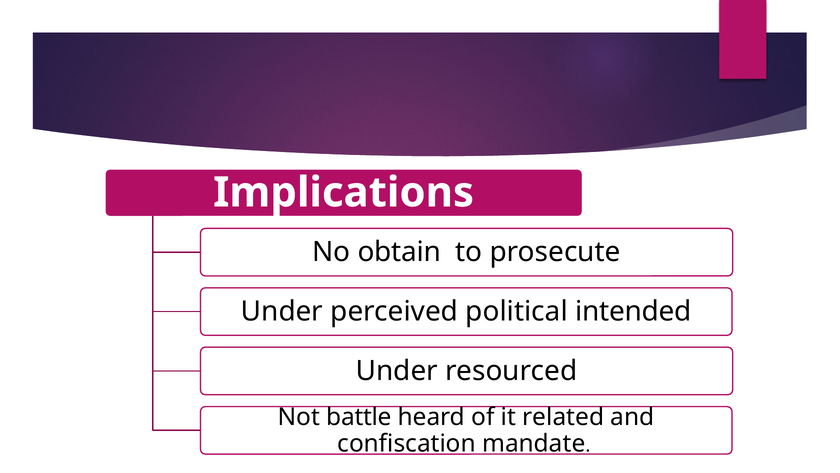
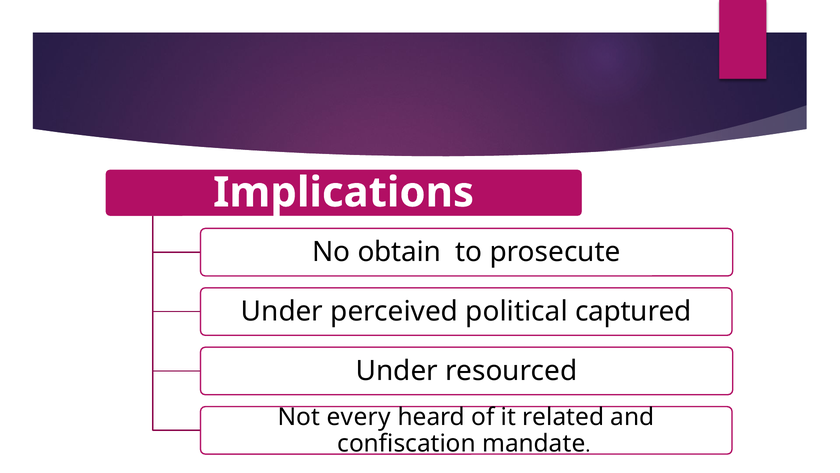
intended: intended -> captured (633, 311)
battle: battle -> every (359, 417)
